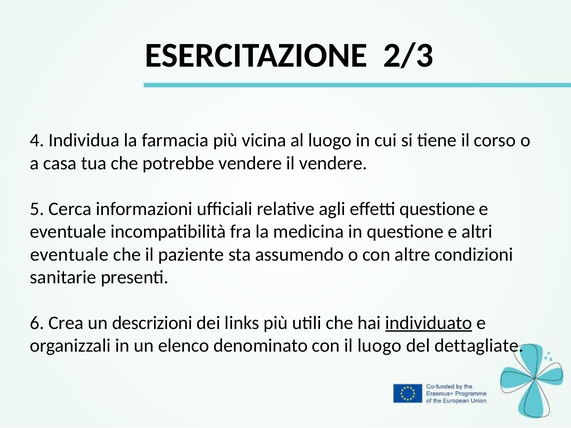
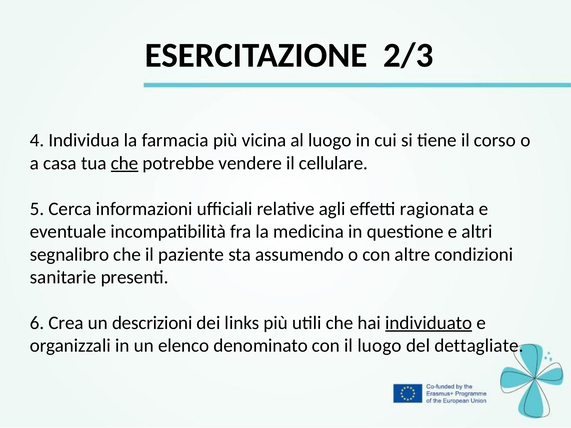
che underline: none -> present (125, 163)
il vendere: vendere -> cellulare (333, 163)
effetti questione: questione -> ragionata (437, 209)
eventuale: eventuale -> segnalibro (69, 255)
